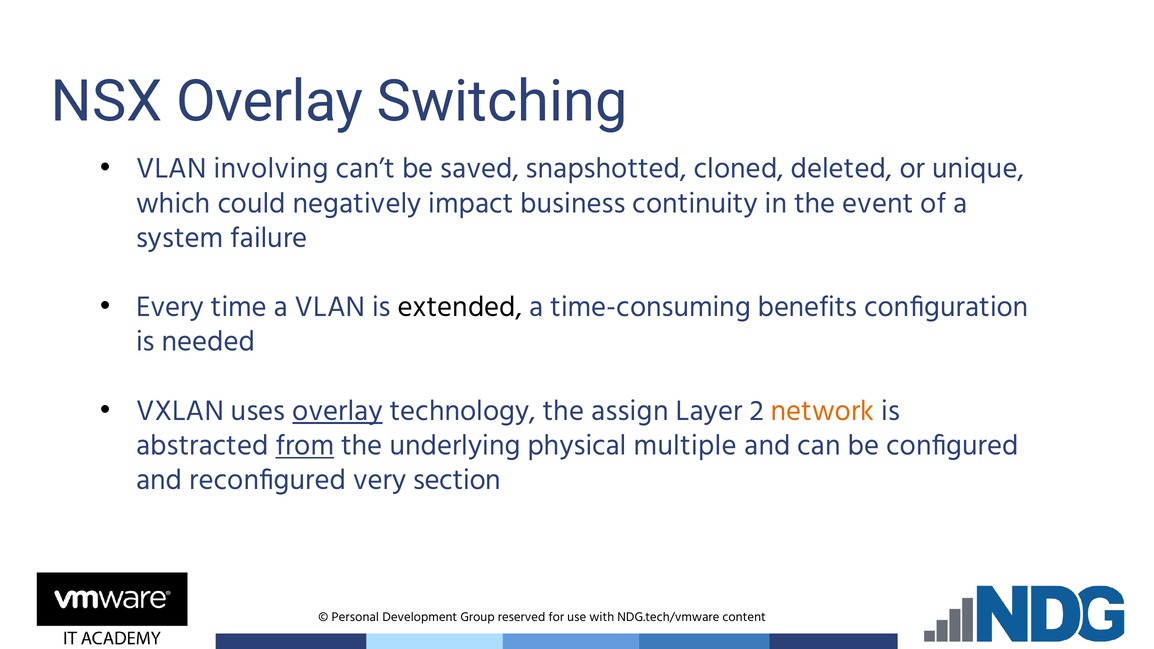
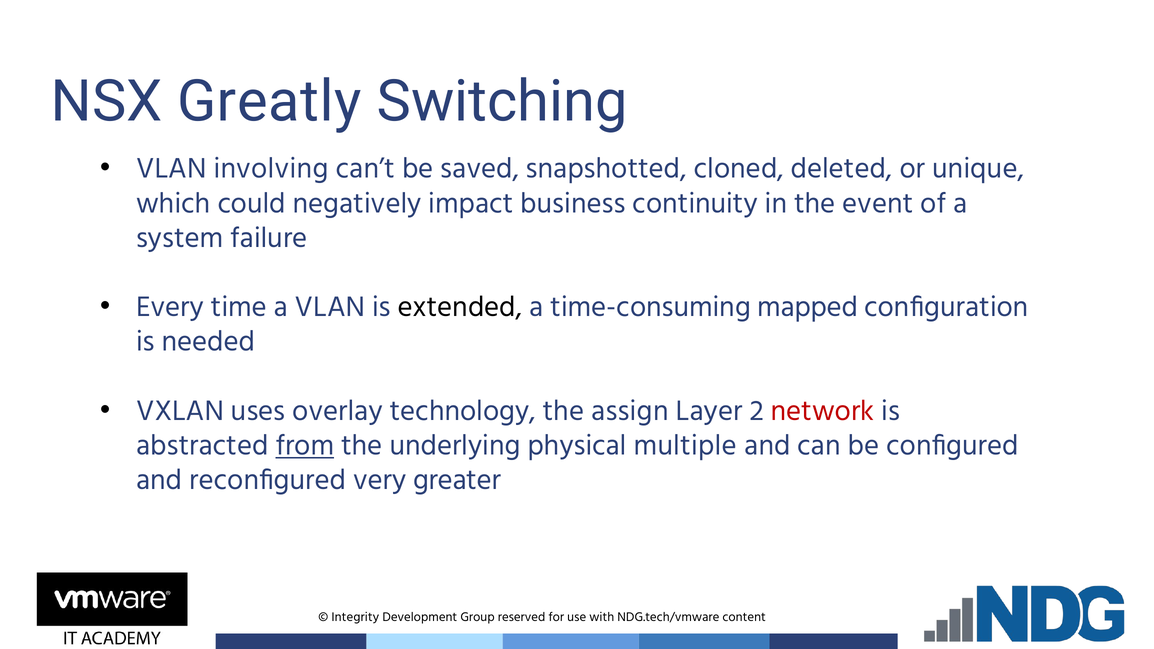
NSX Overlay: Overlay -> Greatly (269, 102)
benefits: benefits -> mapped (808, 307)
overlay underline: present -> none (338, 411)
network colour: orange -> red (823, 411)
section: section -> greater (457, 480)
Personal: Personal -> Integrity (355, 617)
